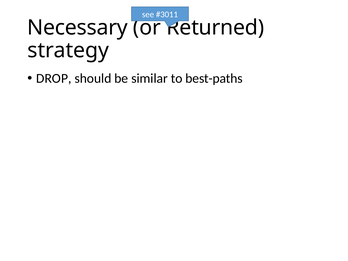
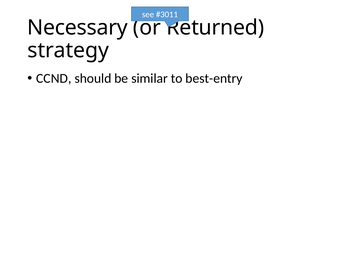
DROP: DROP -> CCND (54, 78)
best-paths: best-paths -> best-entry (214, 78)
